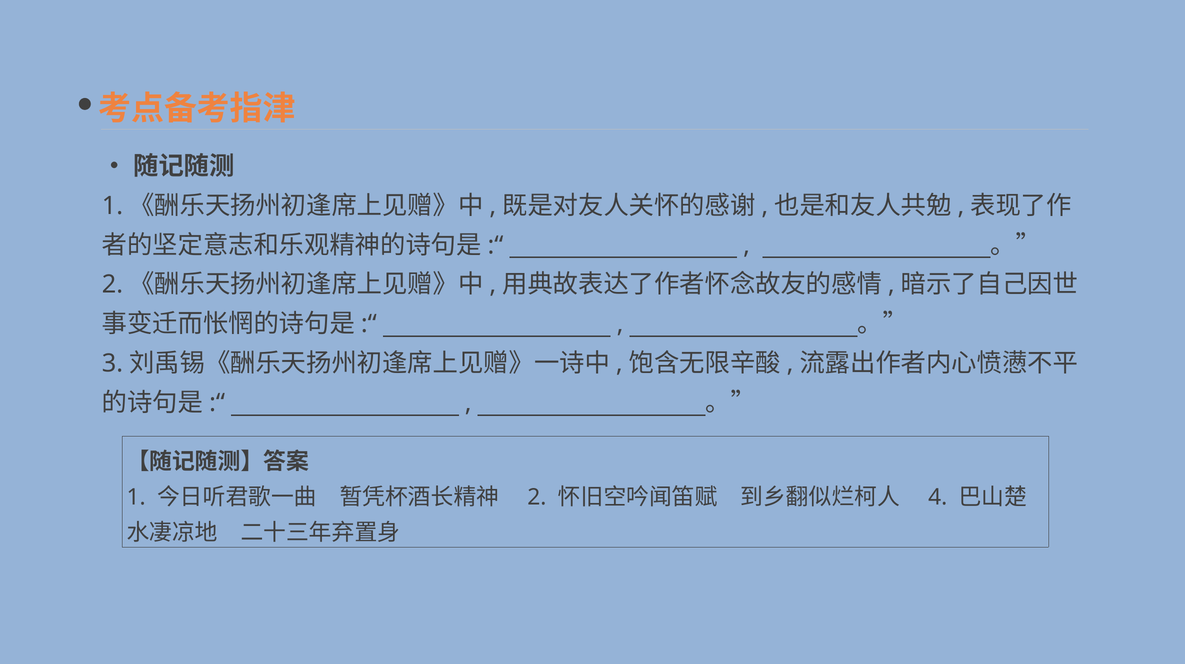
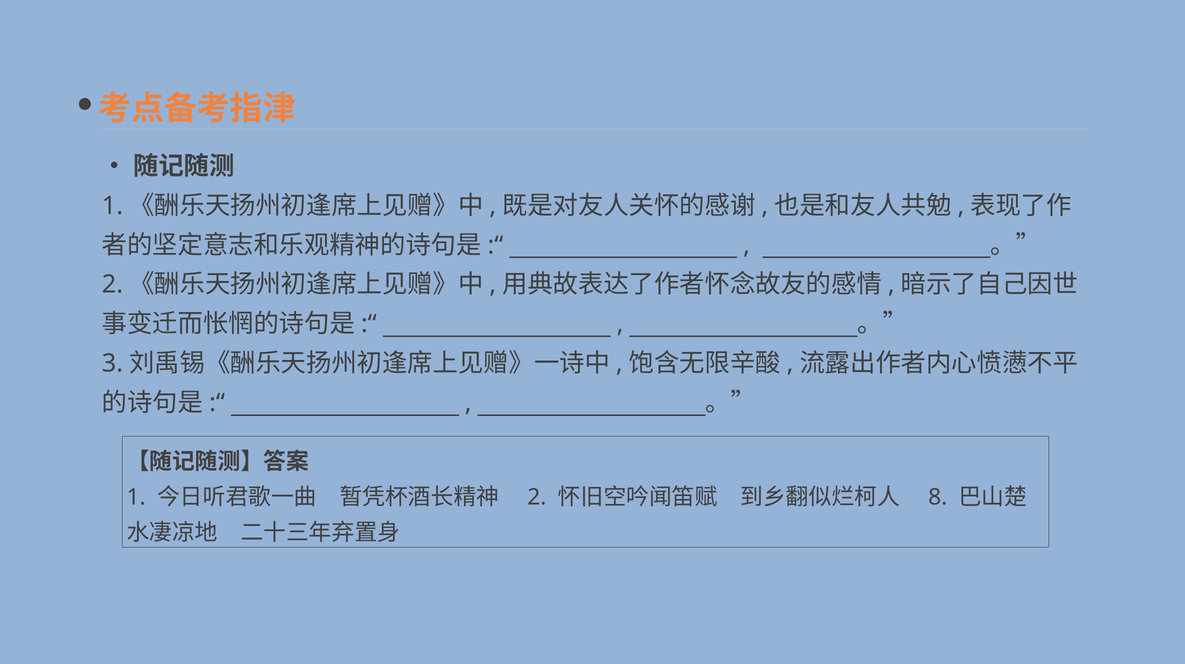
4: 4 -> 8 (938, 498)
